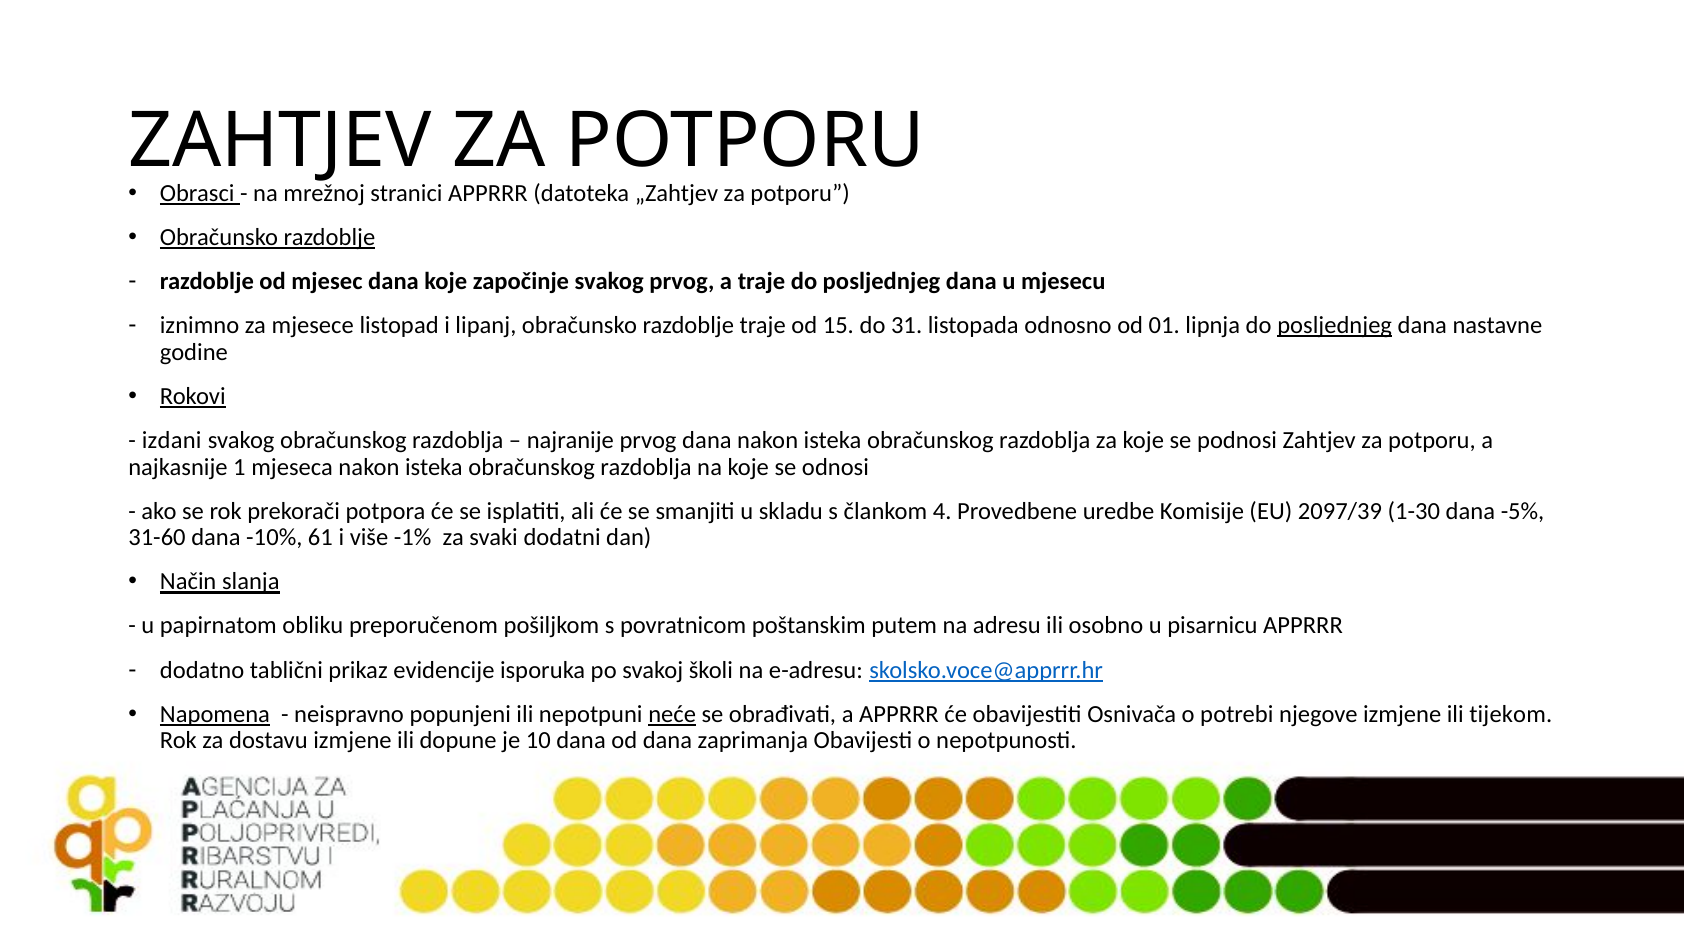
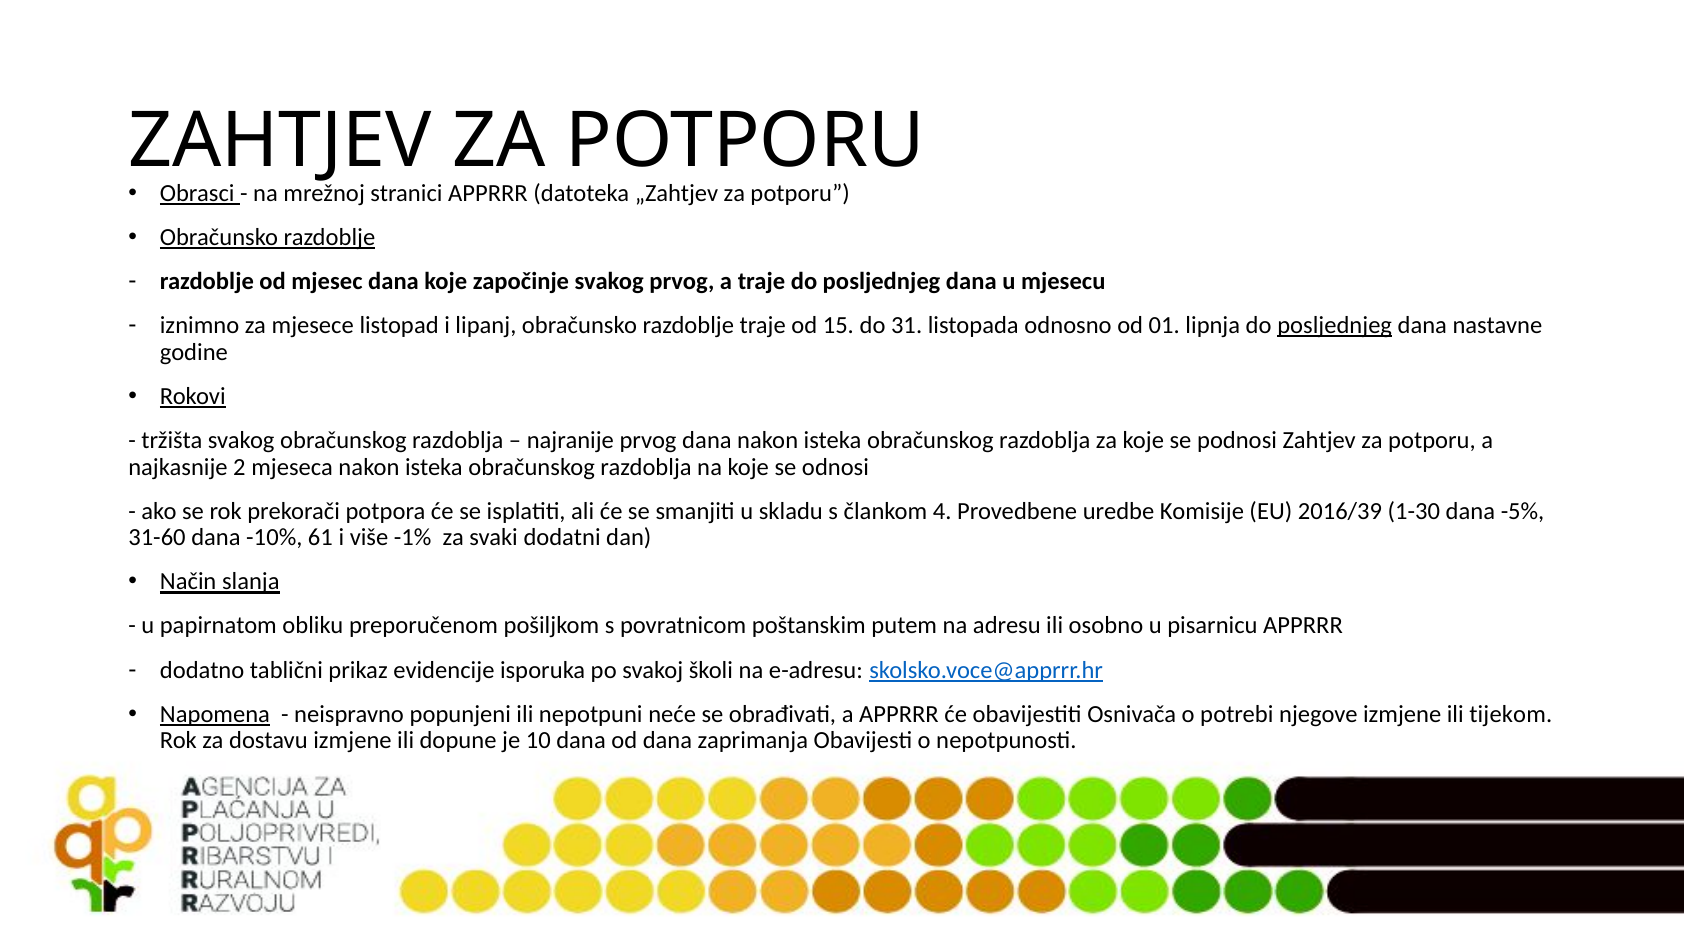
izdani: izdani -> tržišta (172, 441)
1: 1 -> 2 (239, 467)
2097/39: 2097/39 -> 2016/39 (1340, 511)
neće underline: present -> none (672, 714)
